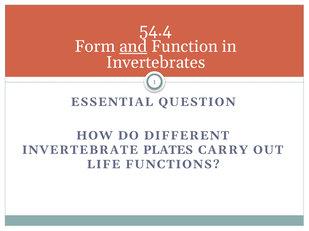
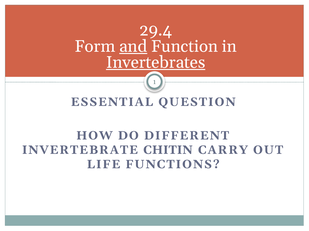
54.4: 54.4 -> 29.4 (156, 30)
Invertebrates underline: none -> present (156, 62)
PLATES: PLATES -> CHITIN (168, 150)
